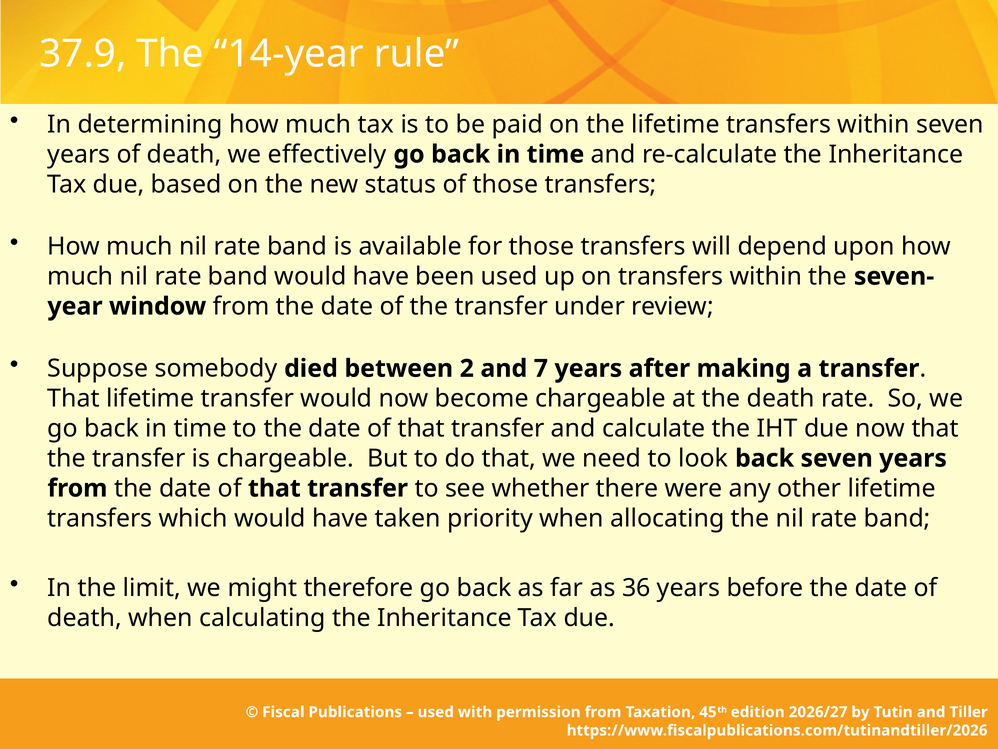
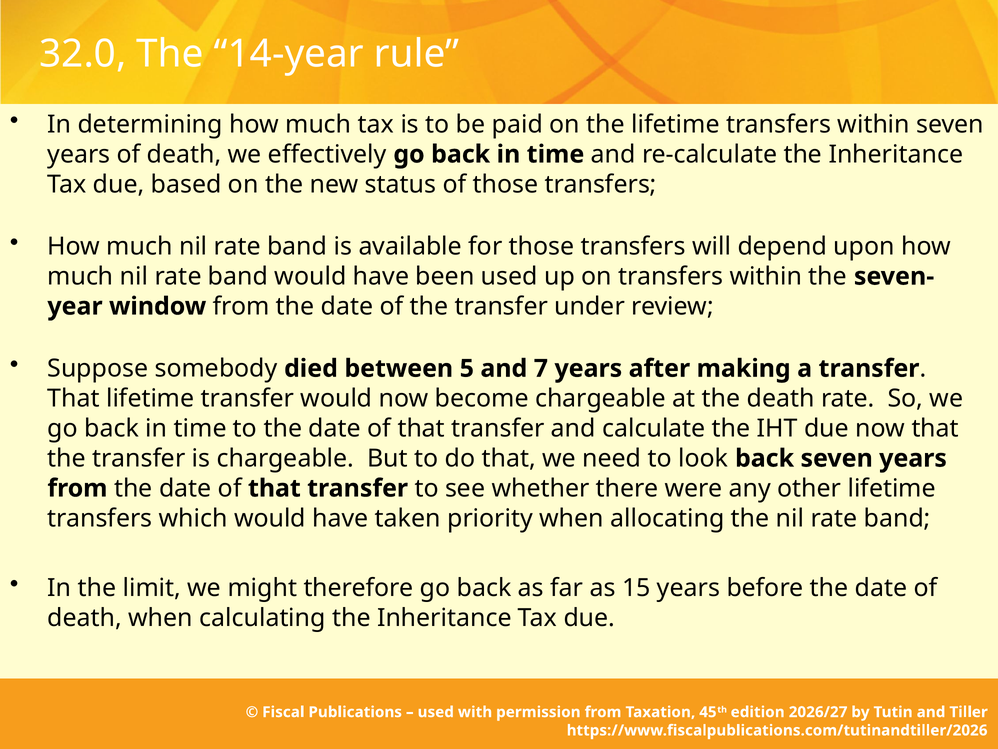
37.9: 37.9 -> 32.0 (83, 54)
2: 2 -> 5 (467, 368)
36: 36 -> 15 (636, 588)
